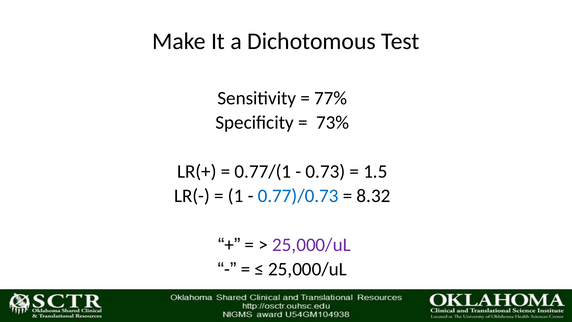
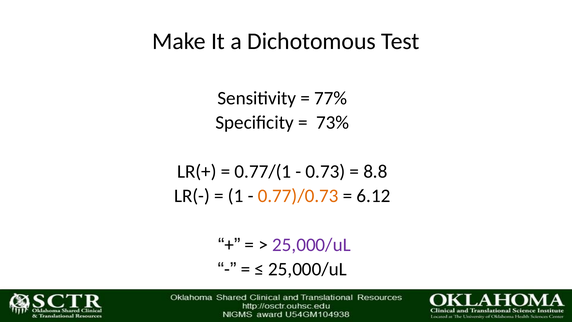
1.5: 1.5 -> 8.8 (375, 171)
0.77)/0.73 colour: blue -> orange (298, 196)
8.32: 8.32 -> 6.12 (374, 196)
